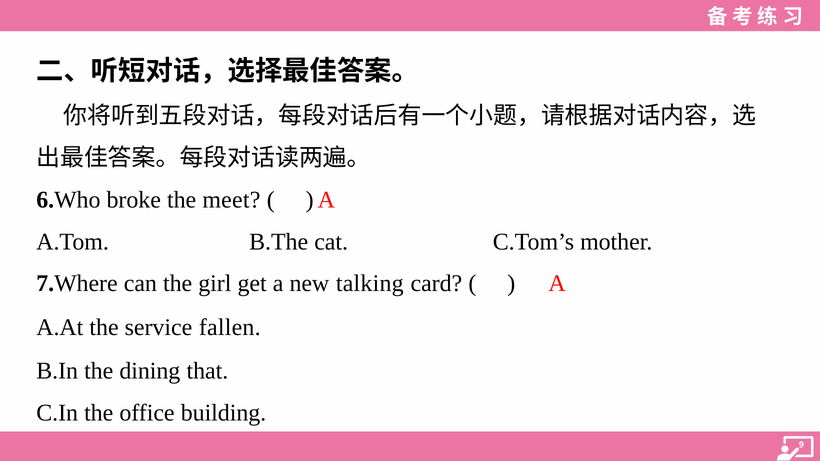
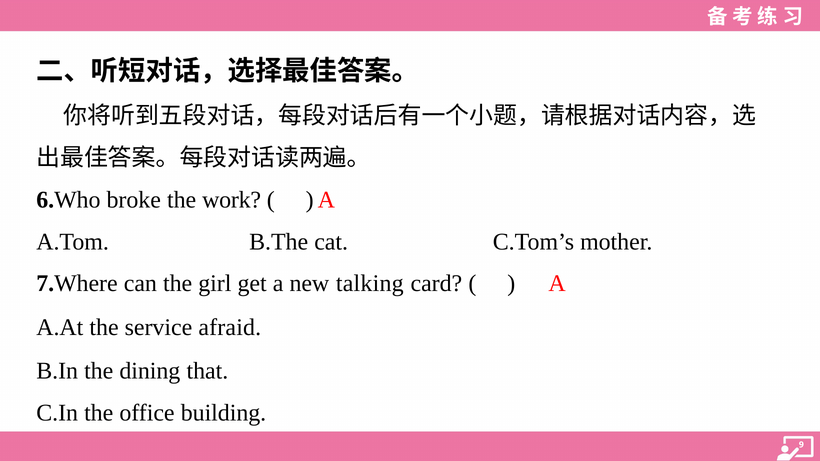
meet: meet -> work (232, 200)
fallen: fallen -> afraid (230, 328)
